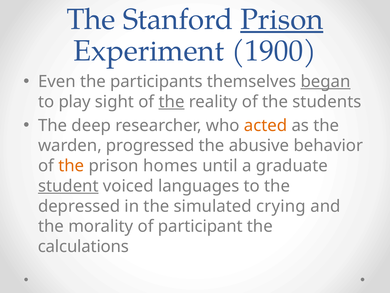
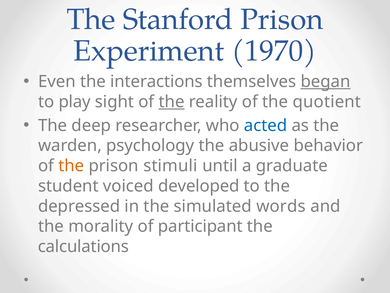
Prison underline: present -> none (282, 19)
1900: 1900 -> 1970 (274, 51)
participants: participants -> interactions (156, 81)
students: students -> quotient (327, 102)
acted colour: orange -> blue (266, 125)
progressed: progressed -> psychology (150, 145)
homes: homes -> stimuli (170, 166)
student underline: present -> none (68, 186)
languages: languages -> developed (199, 186)
crying: crying -> words (281, 206)
